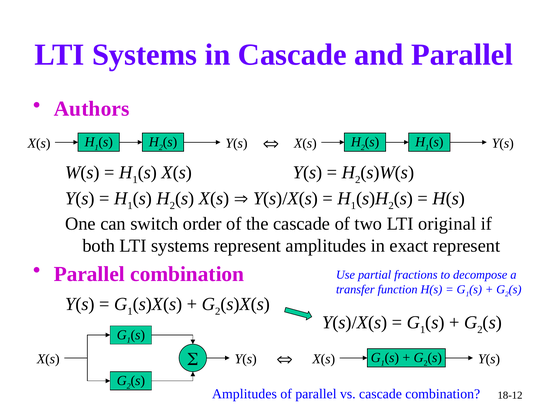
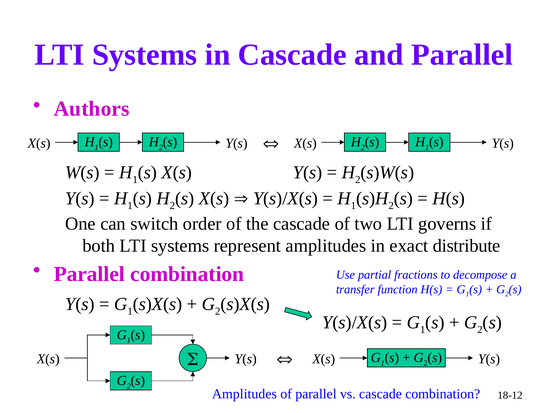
original: original -> governs (447, 224)
exact represent: represent -> distribute (467, 246)
